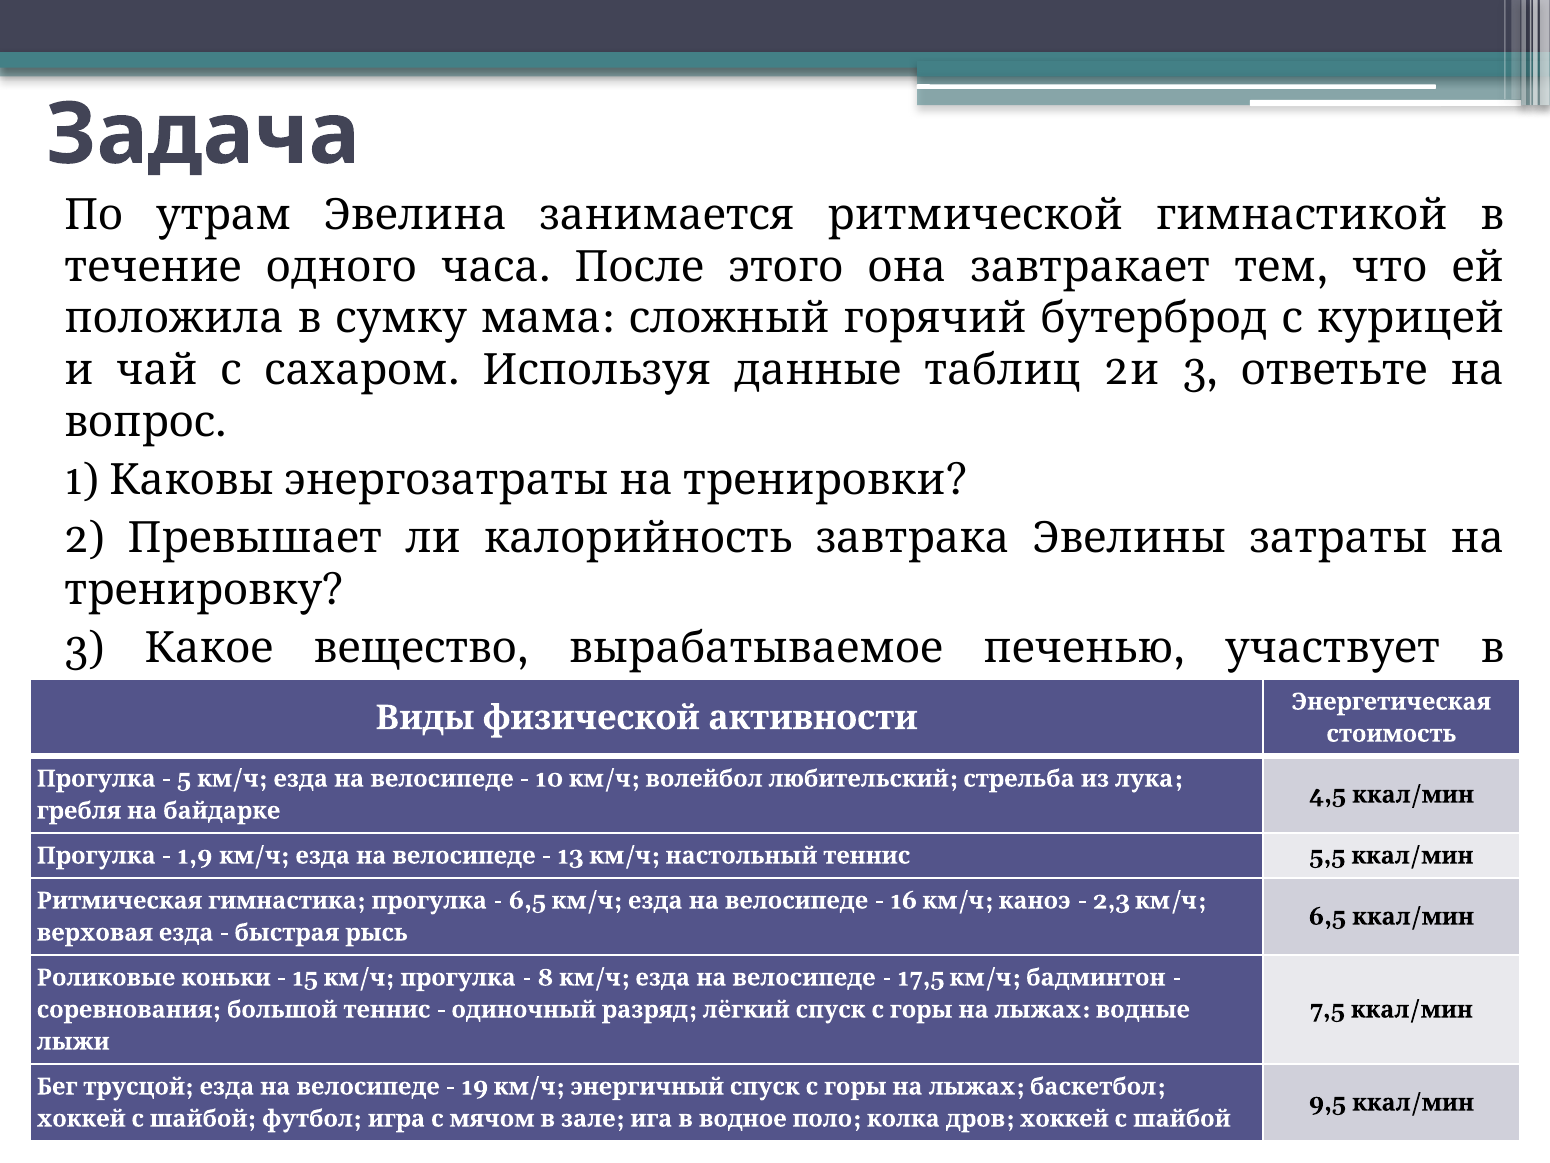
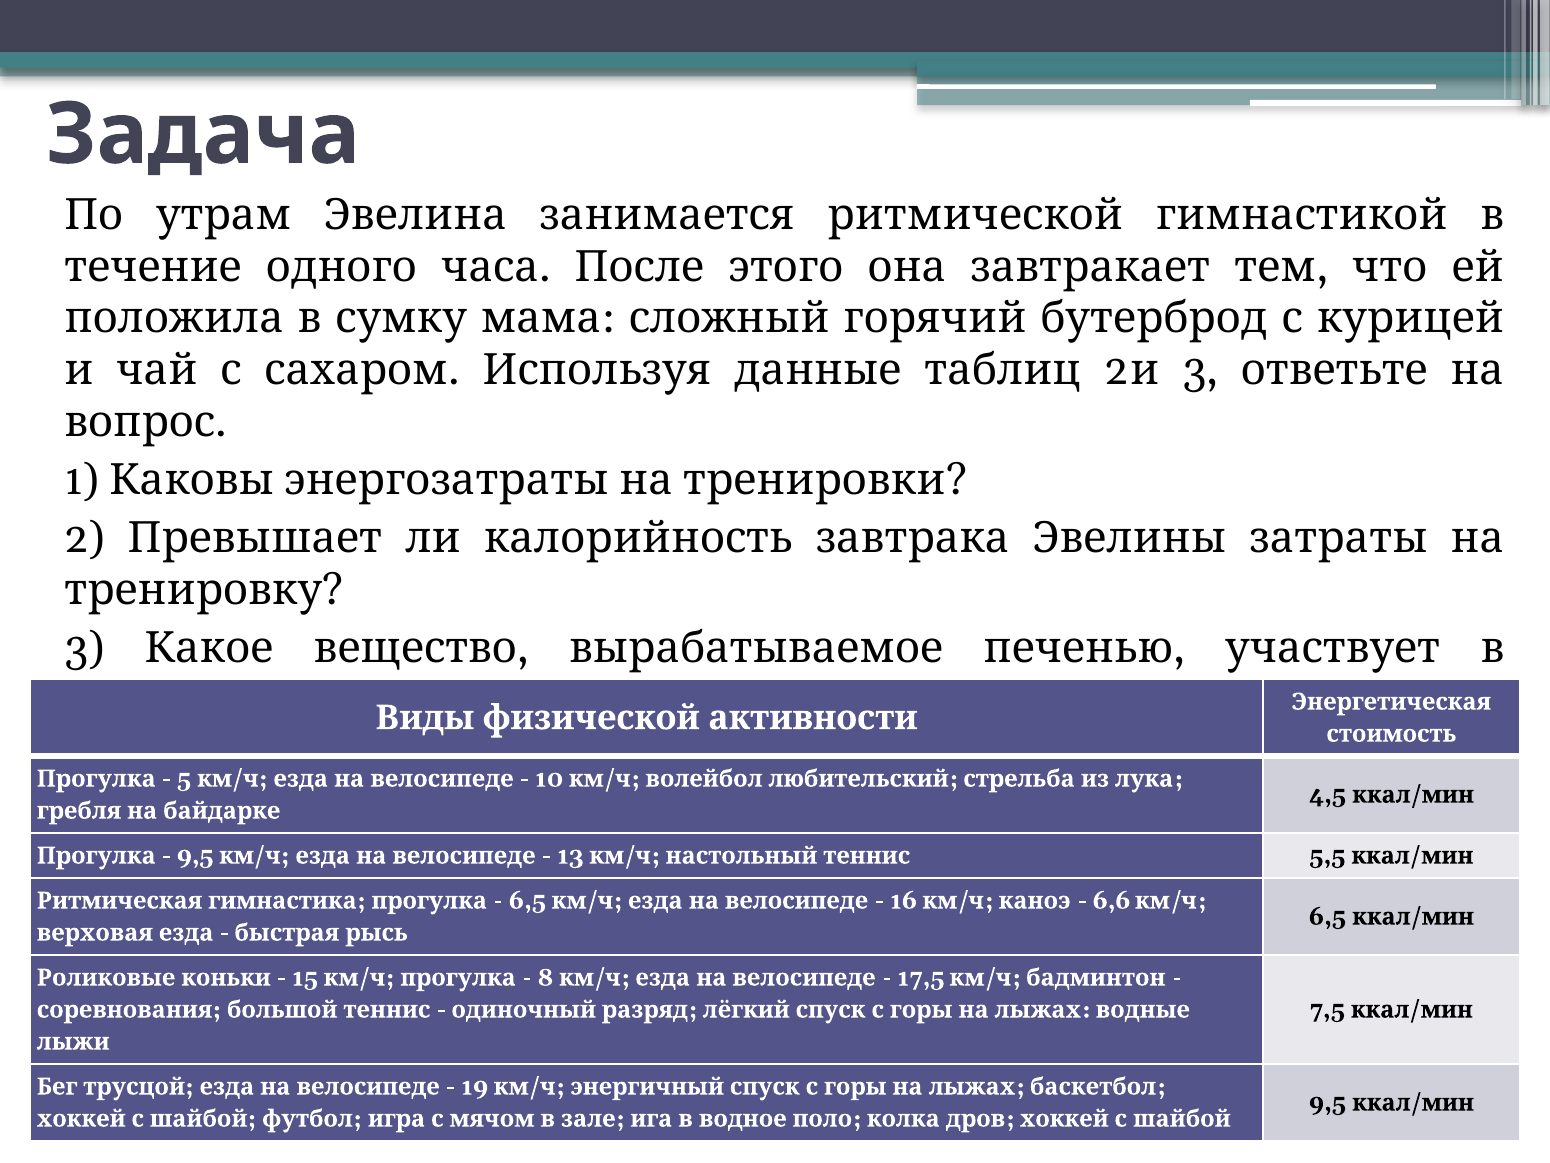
1,9: 1,9 -> 9,5 (195, 855)
2,3: 2,3 -> 6,6 (1112, 900)
